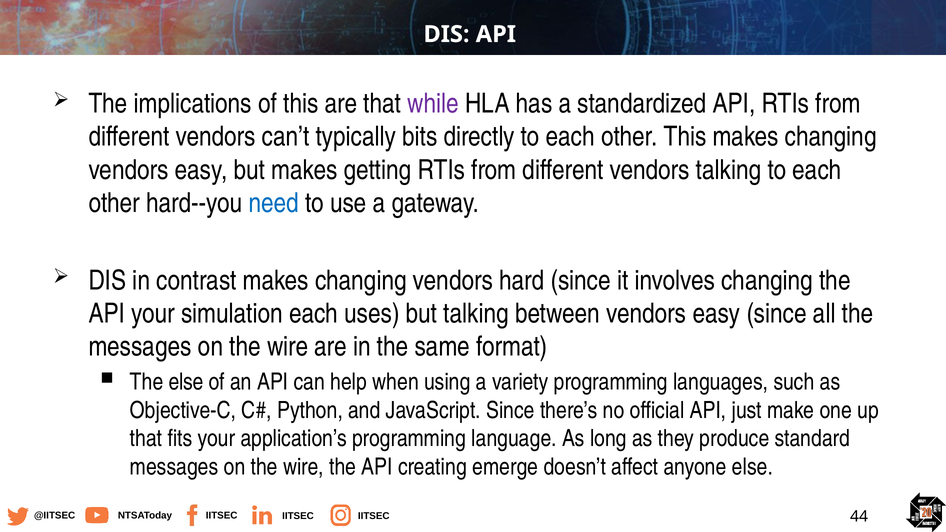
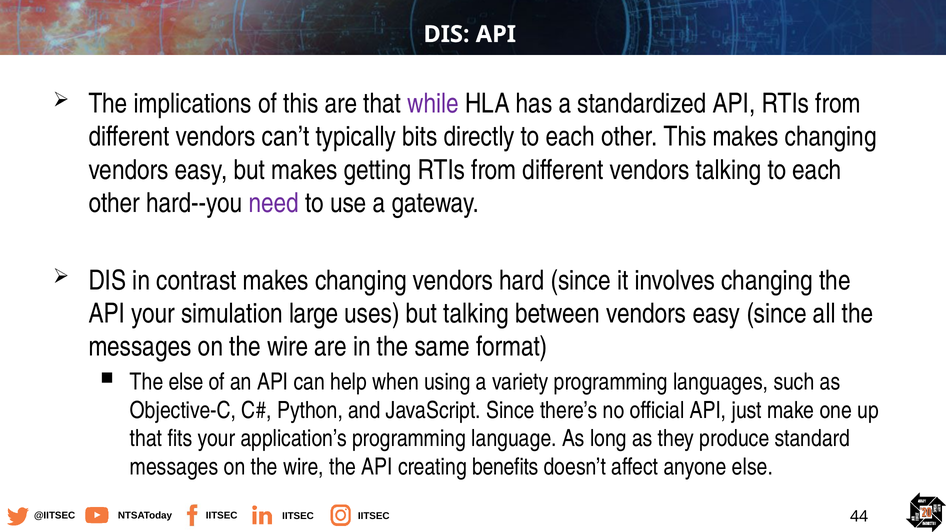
need colour: blue -> purple (274, 203)
simulation each: each -> large (314, 314)
emerge: emerge -> benefits (505, 467)
